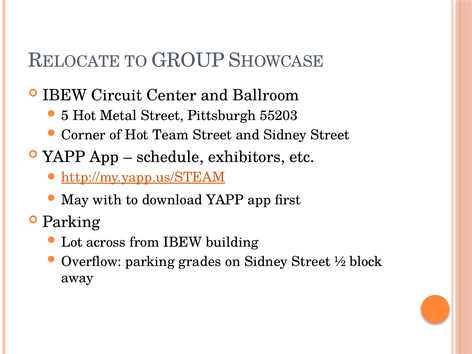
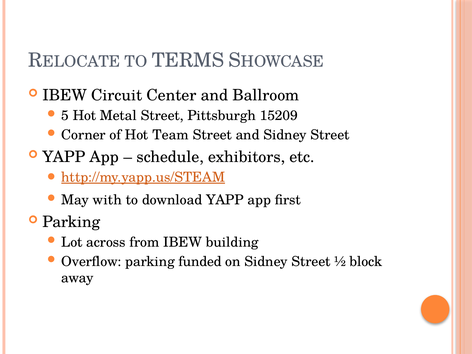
GROUP: GROUP -> TERMS (188, 60)
55203: 55203 -> 15209 (279, 116)
grades: grades -> funded (200, 261)
